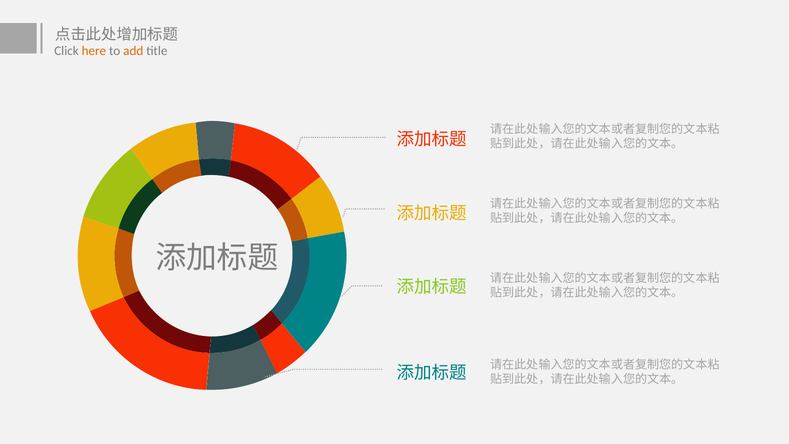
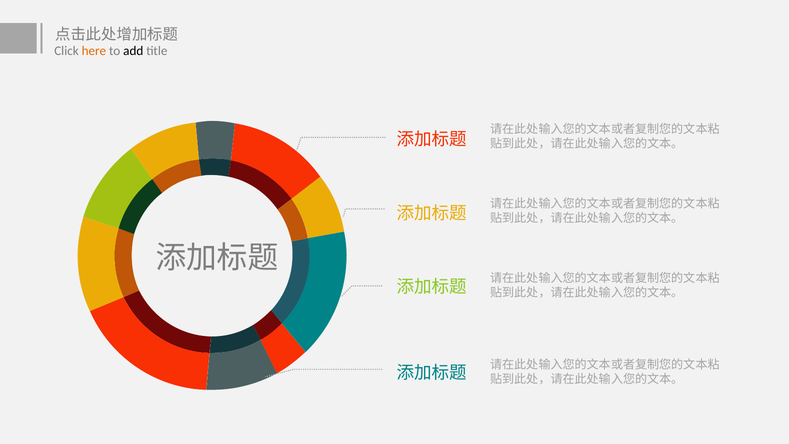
add colour: orange -> black (133, 51)
